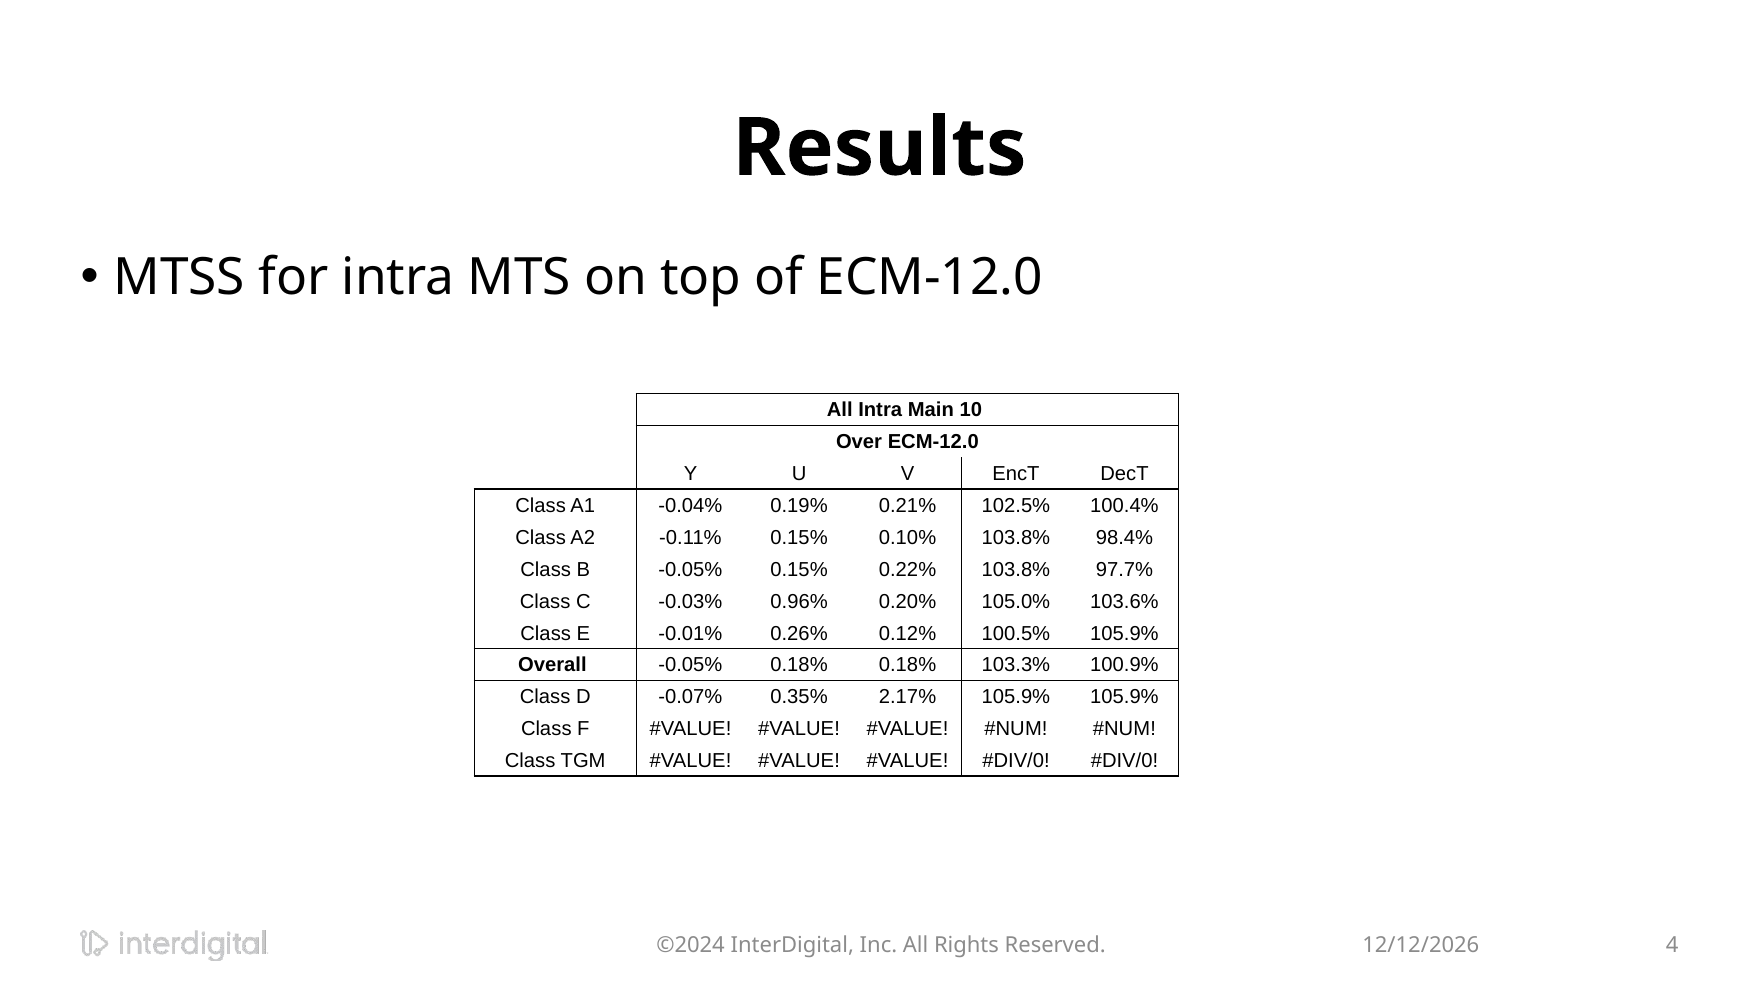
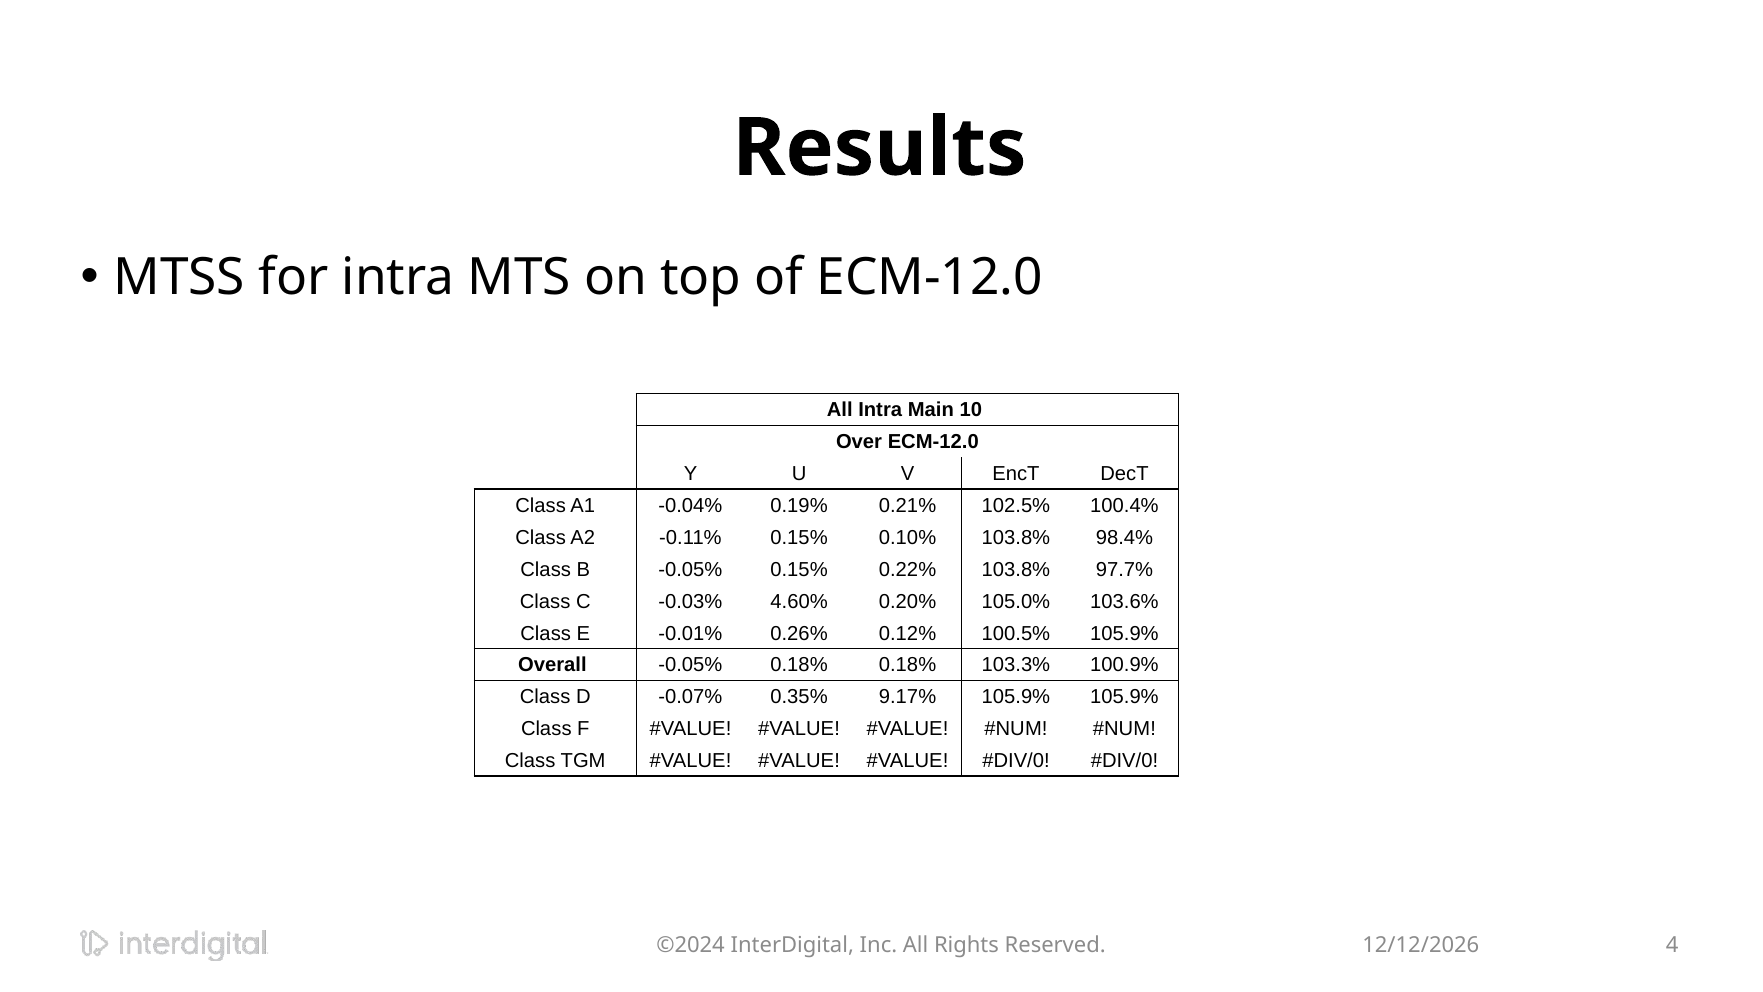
0.96%: 0.96% -> 4.60% (799, 601)
2.17%: 2.17% -> 9.17% (908, 697)
